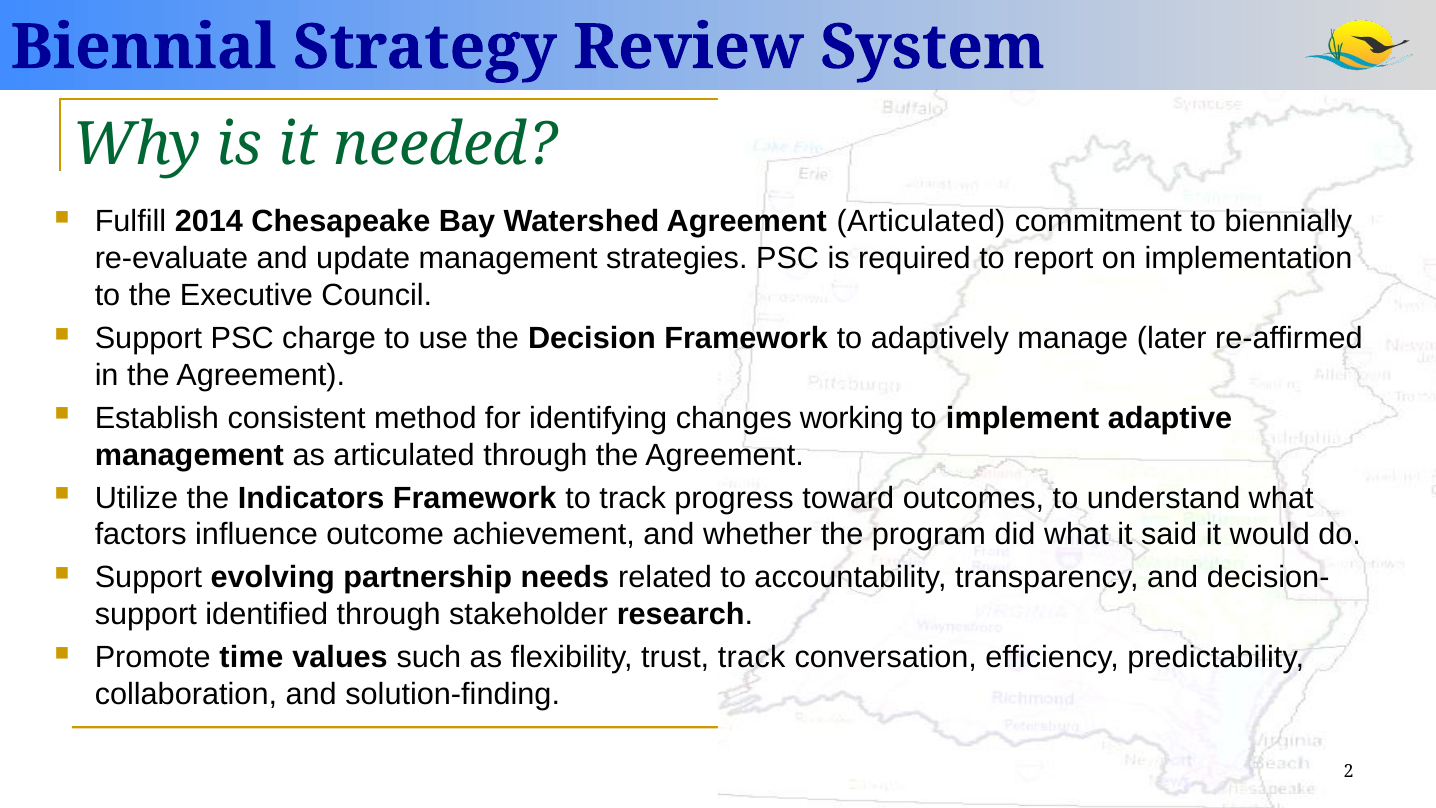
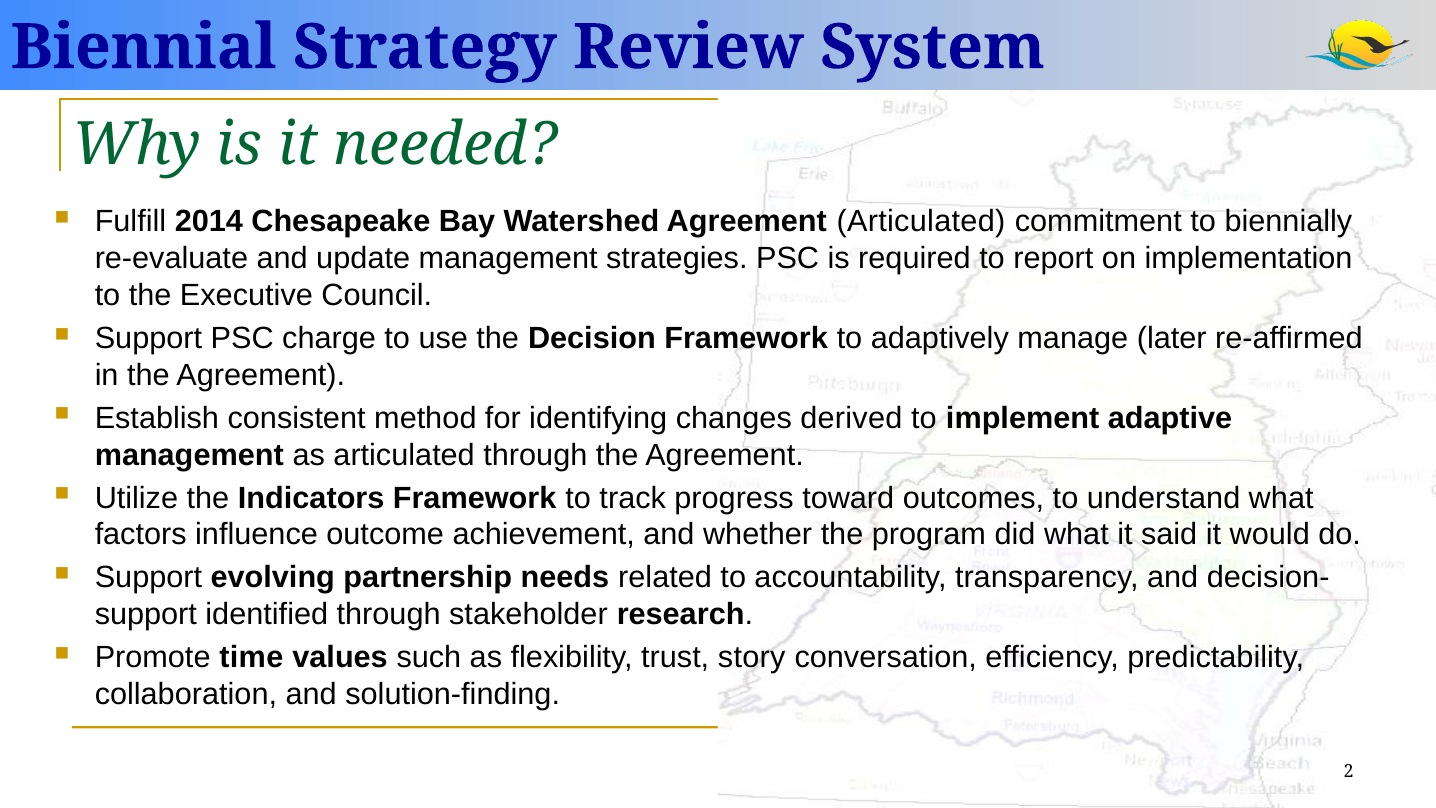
working: working -> derived (851, 418)
trust track: track -> story (752, 657)
